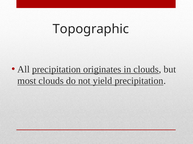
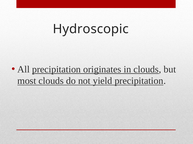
Topographic: Topographic -> Hydroscopic (91, 29)
